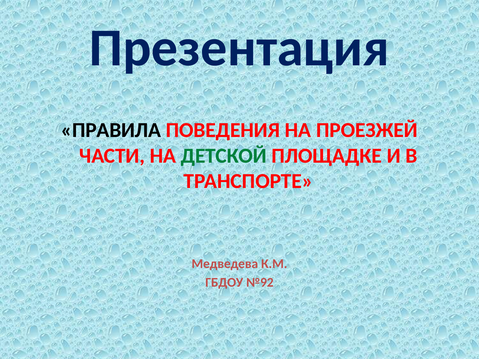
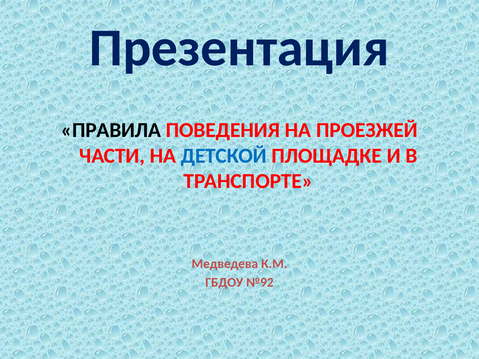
ДЕТСКОЙ colour: green -> blue (224, 156)
